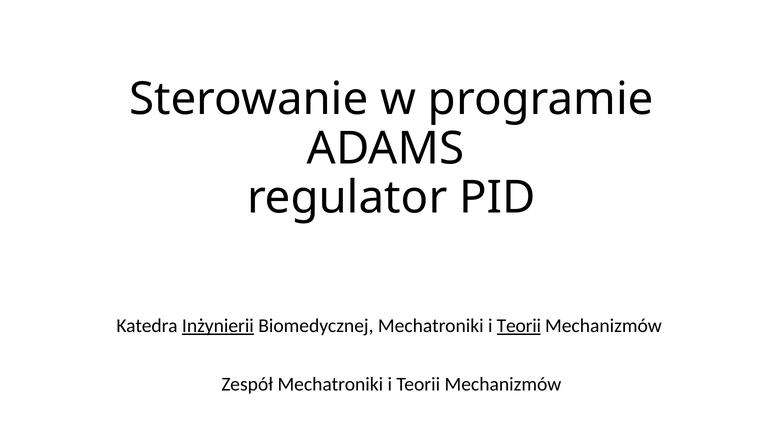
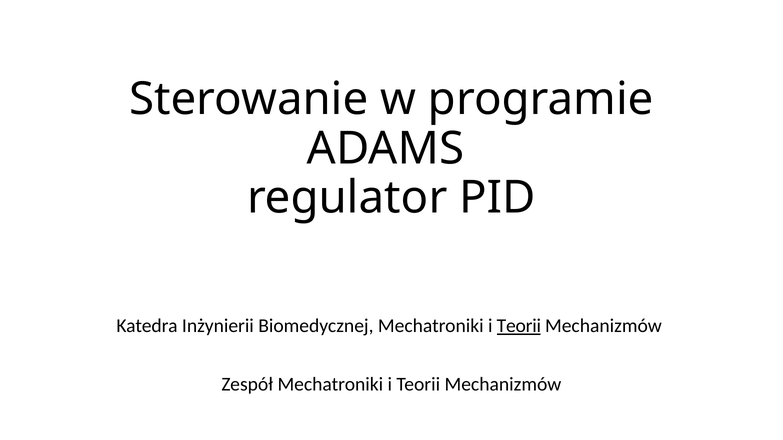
Inżynierii underline: present -> none (218, 326)
